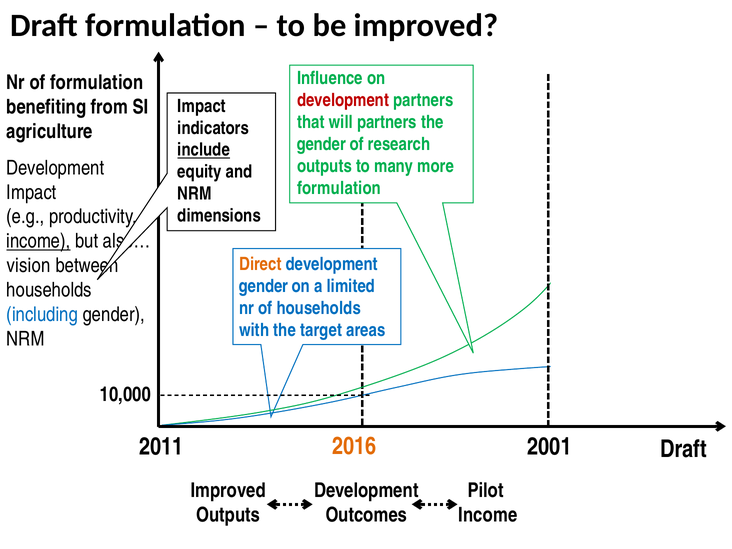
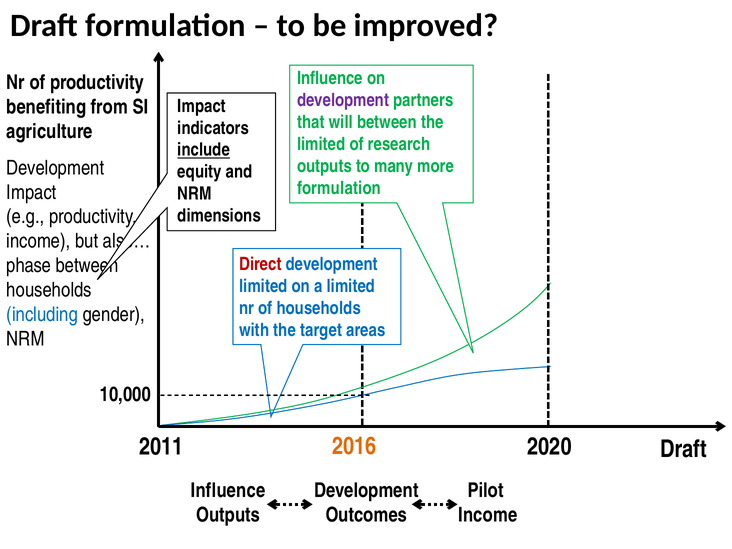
of formulation: formulation -> productivity (97, 82)
development colour: red -> purple (343, 100)
will partners: partners -> between (387, 122)
gender: gender -> limited (321, 144)
income underline: present -> none (38, 241)
vision: vision -> phase (29, 266)
Direct colour: orange -> red (260, 264)
gender: gender -> limited (263, 286)
2001: 2001 -> 2020 (549, 447)
Improved: Improved -> Influence (228, 491)
